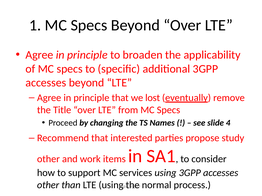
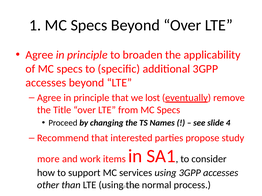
other: other -> more (48, 159)
